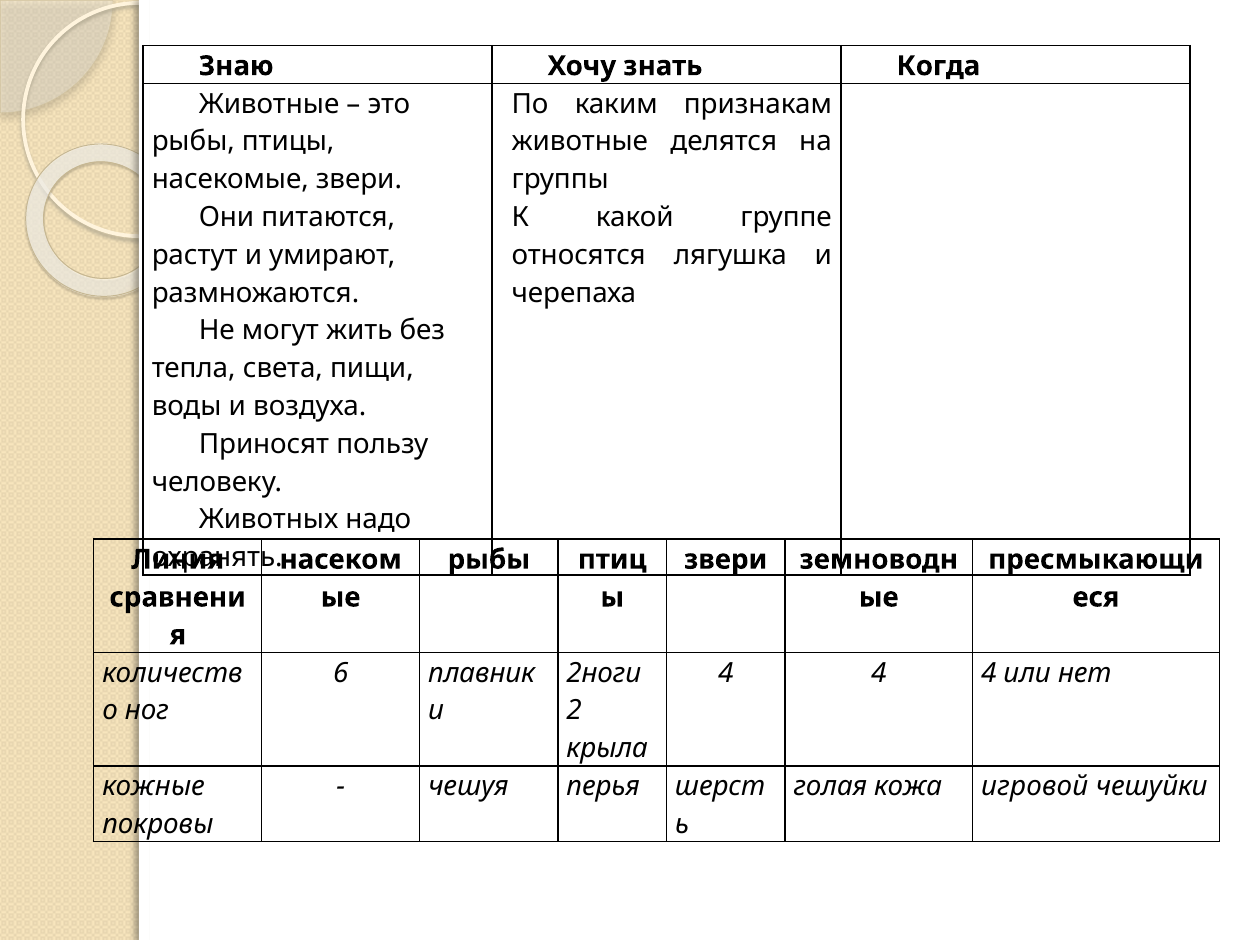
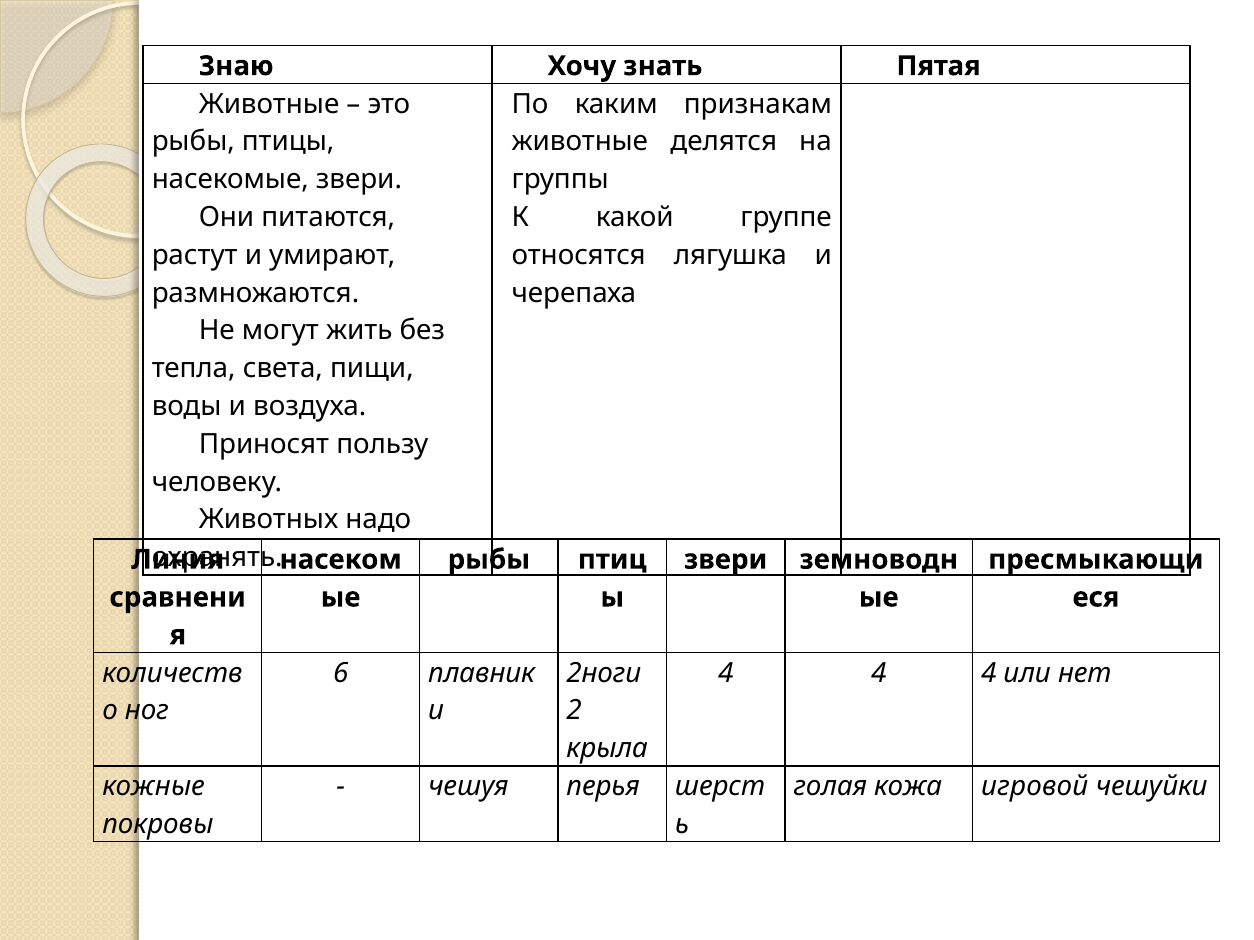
Когда: Когда -> Пятая (939, 66)
